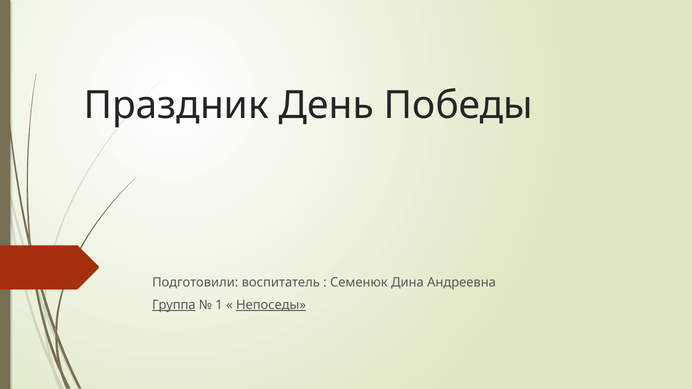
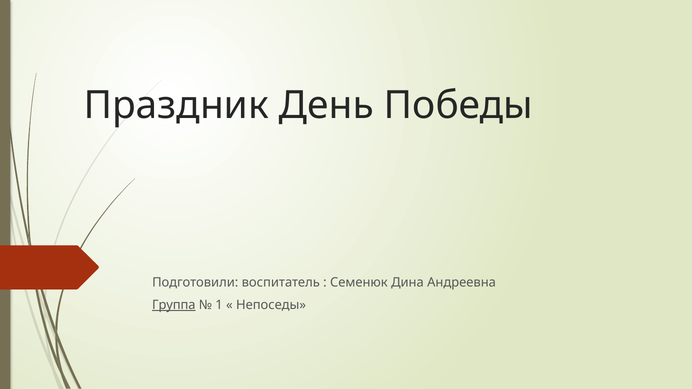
Непоседы underline: present -> none (271, 305)
